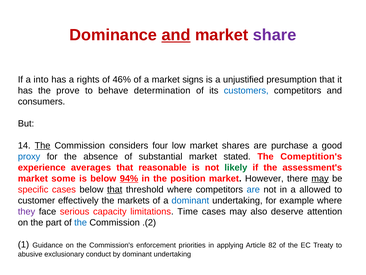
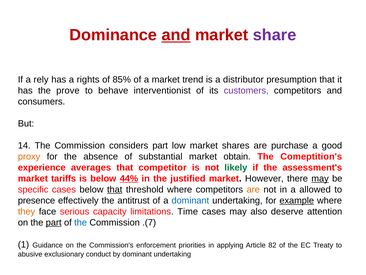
into: into -> rely (41, 79)
46%: 46% -> 85% (122, 79)
signs: signs -> trend (193, 79)
unjustified: unjustified -> distributor (243, 79)
determination: determination -> interventionist (162, 90)
customers colour: blue -> purple (246, 90)
The underline: present -> none (43, 145)
considers four: four -> part (160, 145)
proxy colour: blue -> orange (29, 156)
stated: stated -> obtain (237, 156)
reasonable: reasonable -> competitor (163, 167)
some: some -> tariffs (64, 178)
94%: 94% -> 44% (129, 178)
position: position -> justified (188, 178)
are colour: blue -> orange (253, 189)
customer: customer -> presence (36, 200)
markets: markets -> antitrust (134, 200)
example underline: none -> present (297, 200)
they colour: purple -> orange (27, 211)
part underline: none -> present (54, 222)
.(2: .(2 -> .(7 (149, 222)
